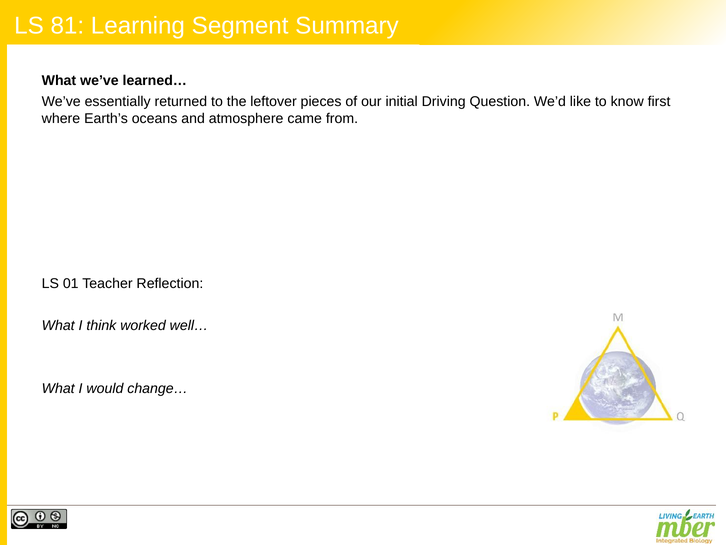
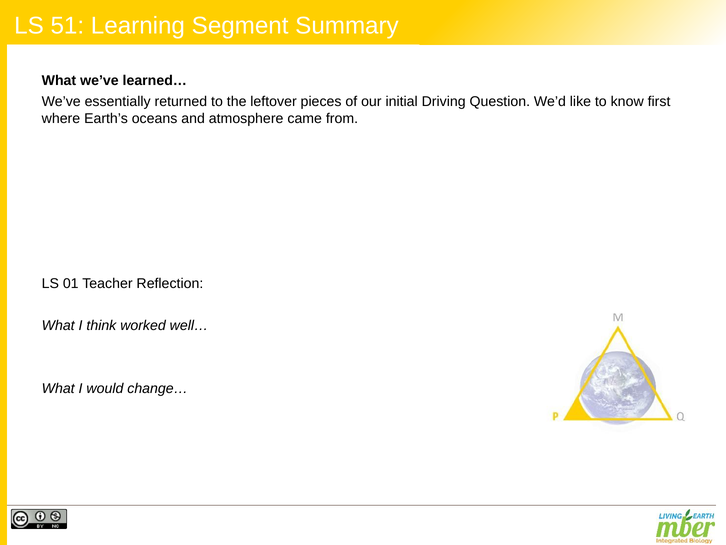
81: 81 -> 51 (67, 26)
